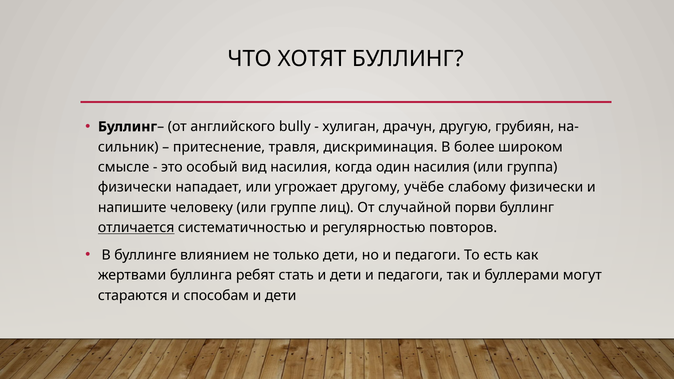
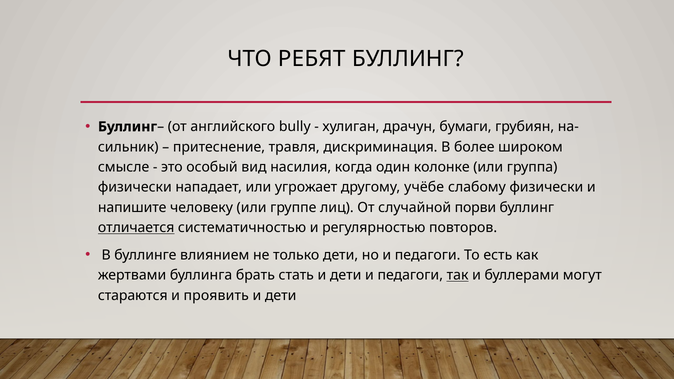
ХОТЯТ: ХОТЯТ -> РЕБЯТ (312, 59)
другую: другую -> бумаги (466, 127)
один насилия: насилия -> колонке (442, 167)
ребят: ребят -> брать (255, 275)
так underline: none -> present (458, 275)
способам: способам -> проявить (216, 296)
